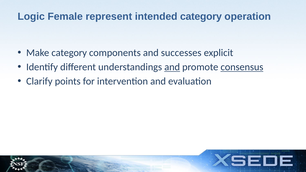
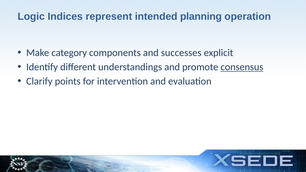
Female: Female -> Indices (65, 17)
intended category: category -> planning (201, 17)
and underline: present -> none (172, 67)
